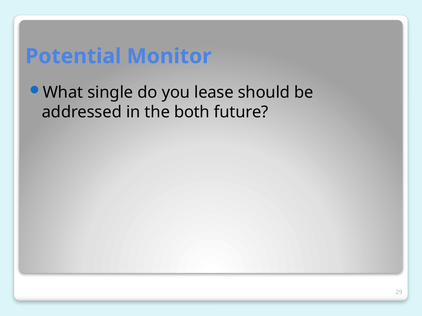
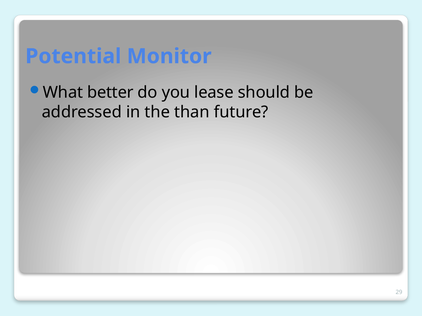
single: single -> better (110, 93)
both: both -> than (192, 112)
